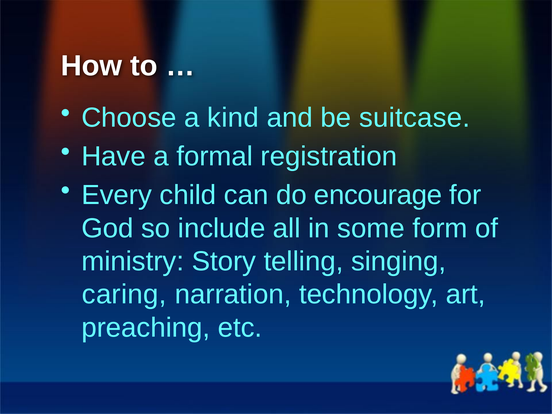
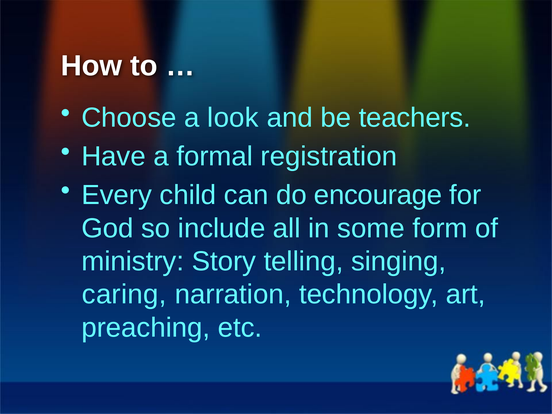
kind: kind -> look (233, 118)
suitcase: suitcase -> teachers (415, 118)
